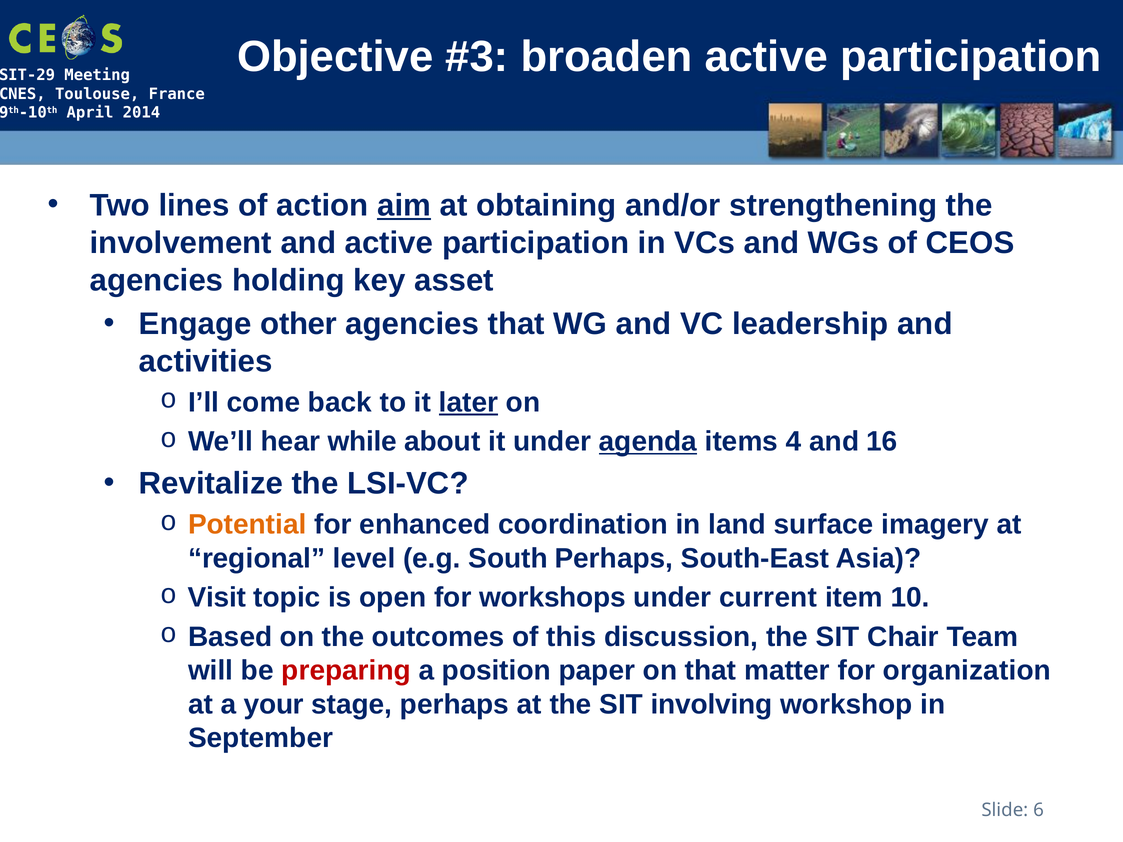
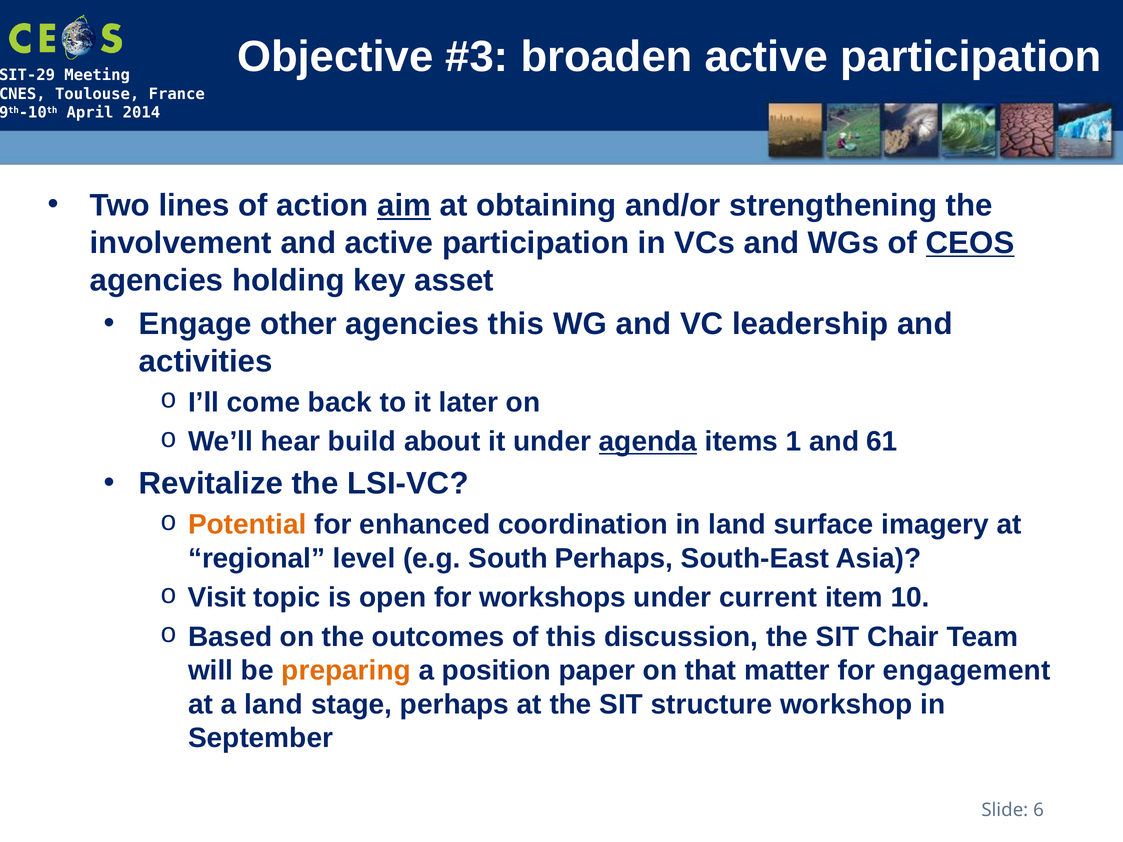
CEOS underline: none -> present (970, 243)
agencies that: that -> this (516, 324)
later underline: present -> none (469, 402)
while: while -> build (362, 442)
4: 4 -> 1 (794, 442)
16: 16 -> 61 (882, 442)
preparing colour: red -> orange (346, 671)
organization: organization -> engagement (967, 671)
a your: your -> land (274, 704)
involving: involving -> structure (712, 704)
